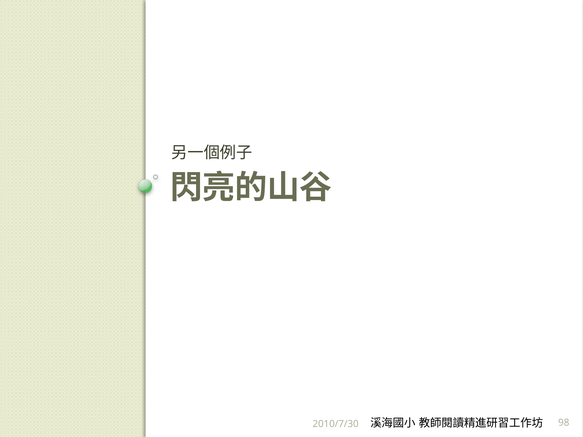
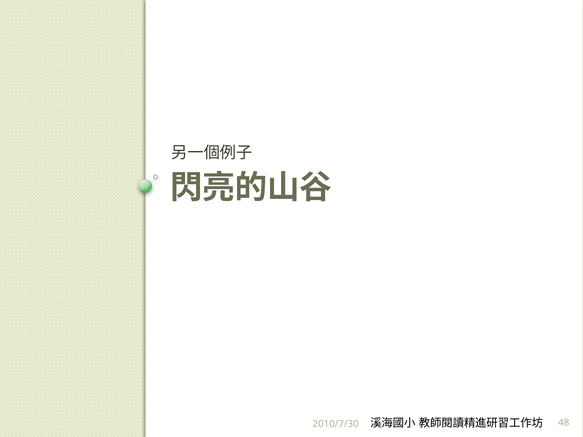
98: 98 -> 48 (564, 423)
